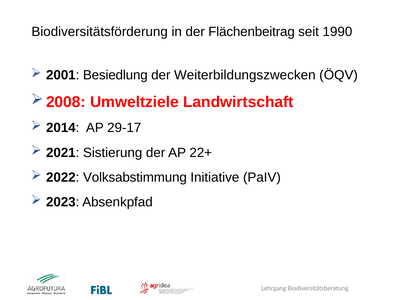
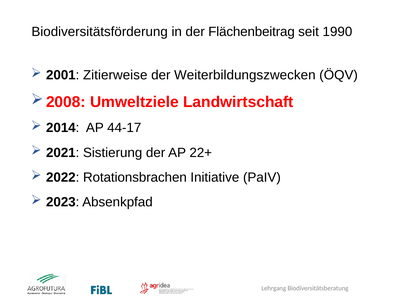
Besiedlung: Besiedlung -> Zitierweise (115, 75)
29-17: 29-17 -> 44-17 (124, 128)
Volksabstimmung: Volksabstimmung -> Rotationsbrachen (135, 177)
